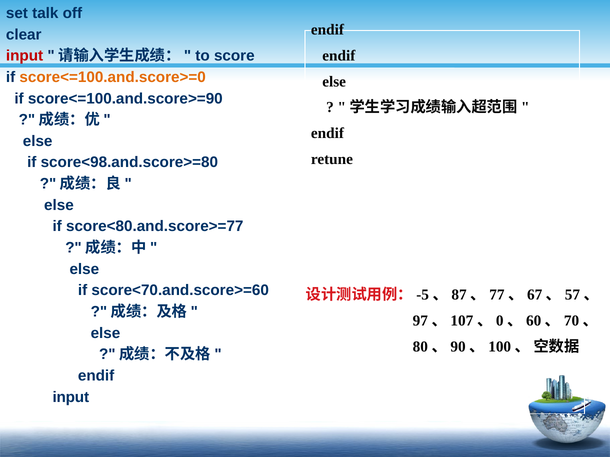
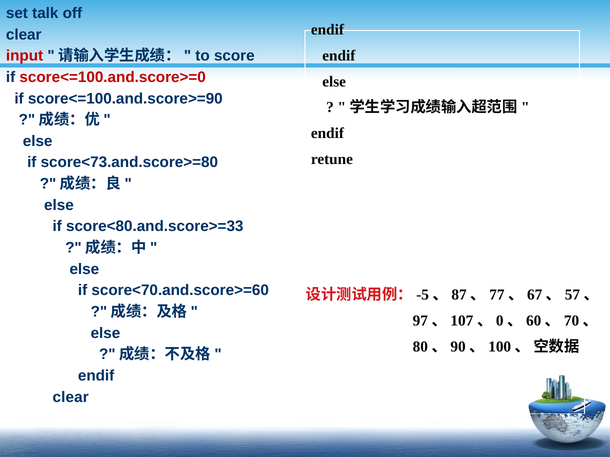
score<=100.and.score>=0 colour: orange -> red (113, 77)
score<98.and.score>=80: score<98.and.score>=80 -> score<73.and.score>=80 (129, 163)
score<80.and.score>=77: score<80.and.score>=77 -> score<80.and.score>=33 (155, 227)
input: input -> clear (71, 397)
